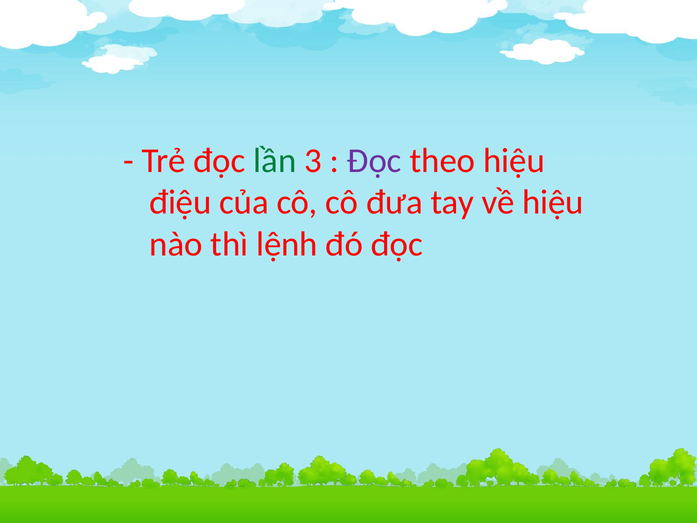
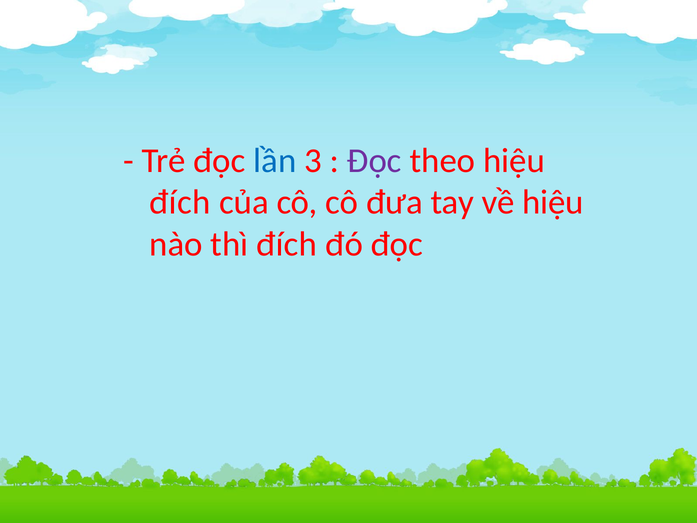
lần colour: green -> blue (275, 160)
điệu: điệu -> đích (180, 202)
thì lệnh: lệnh -> đích (287, 244)
